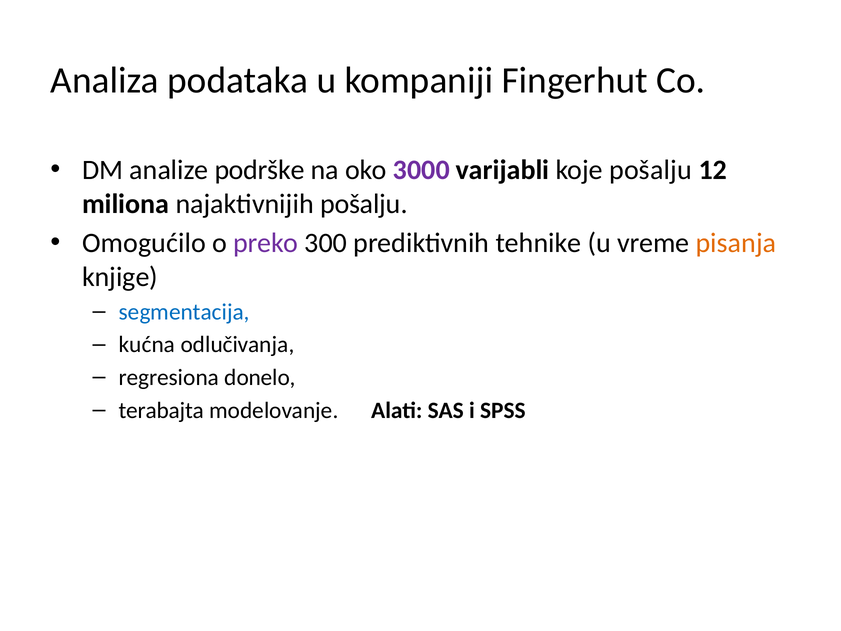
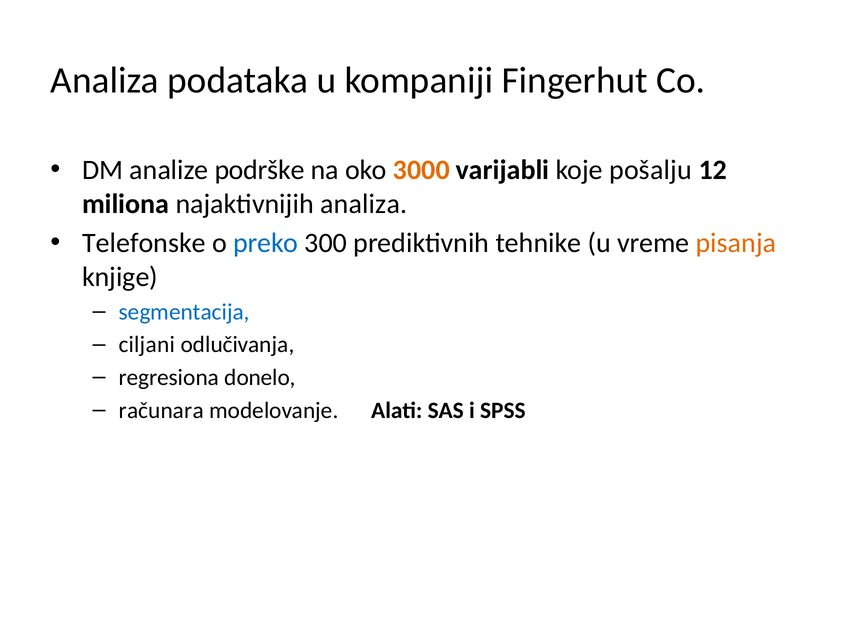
3000 colour: purple -> orange (421, 170)
najaktivnijih pošalju: pošalju -> analiza (364, 204)
Omogućilo: Omogućilo -> Telefonske (144, 243)
preko colour: purple -> blue (266, 243)
kućna: kućna -> ciljani (147, 345)
terabajta: terabajta -> računara (161, 410)
